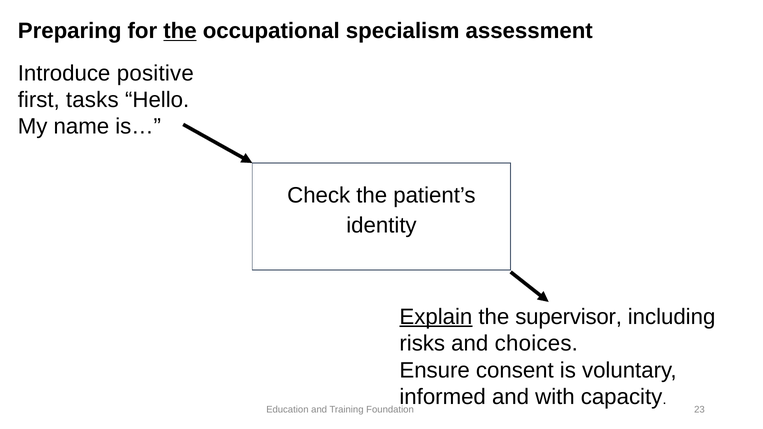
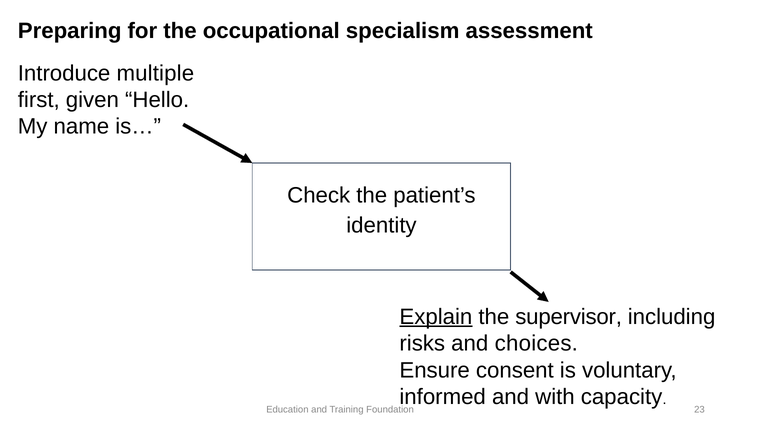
the underline: present -> none (180, 31)
positive: positive -> multiple (155, 73)
tasks: tasks -> given (92, 100)
